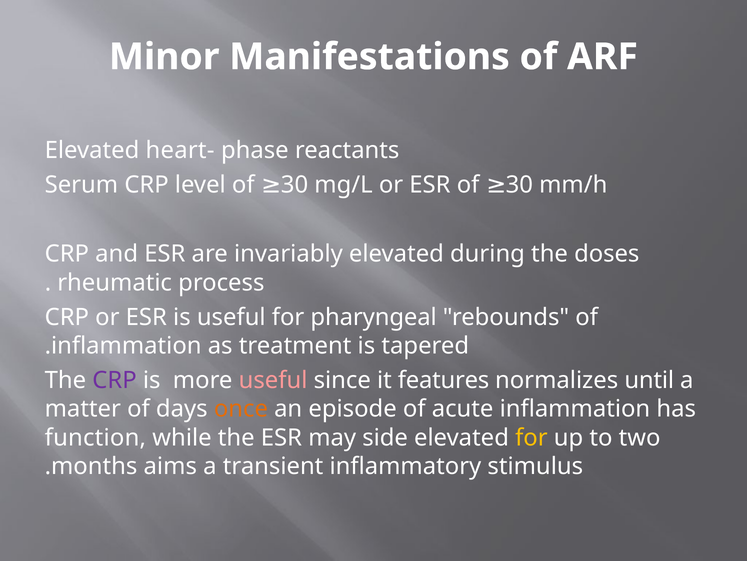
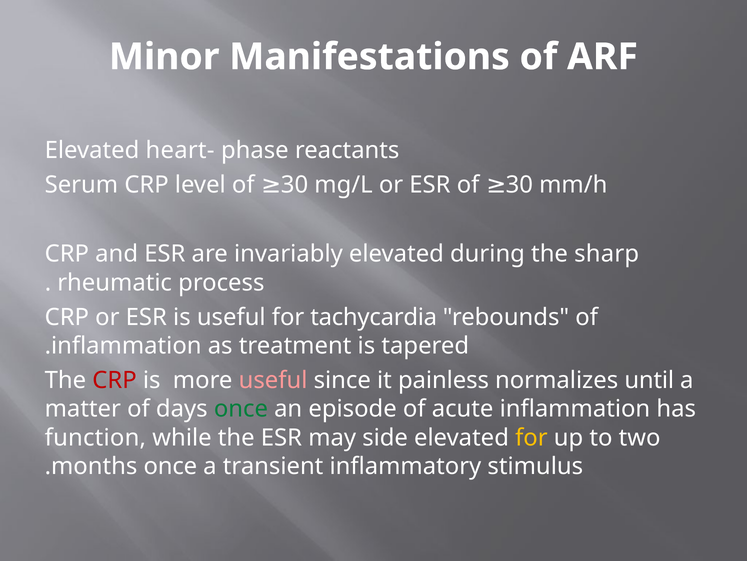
doses: doses -> sharp (607, 254)
pharyngeal: pharyngeal -> tachycardia (374, 317)
CRP colour: purple -> red (115, 380)
features: features -> painless (443, 380)
once colour: orange -> green (241, 408)
months aims: aims -> once (170, 466)
